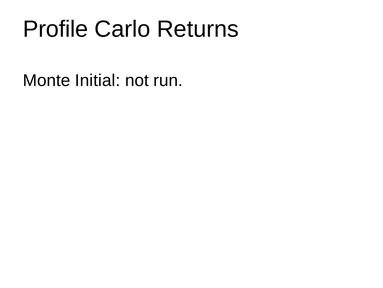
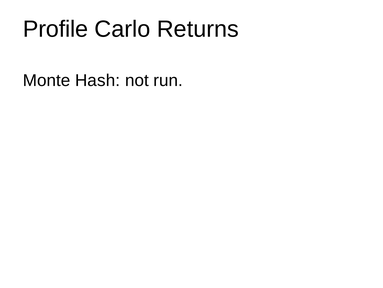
Initial: Initial -> Hash (98, 80)
